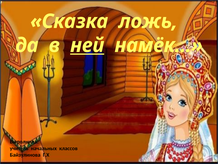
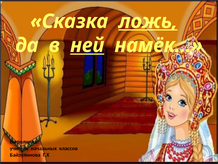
ложь underline: none -> present (148, 21)
